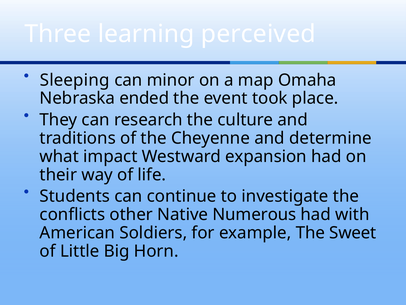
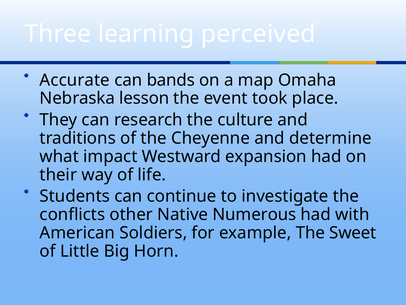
Sleeping: Sleeping -> Accurate (75, 80)
minor: minor -> bands (171, 80)
ended: ended -> lesson (144, 98)
